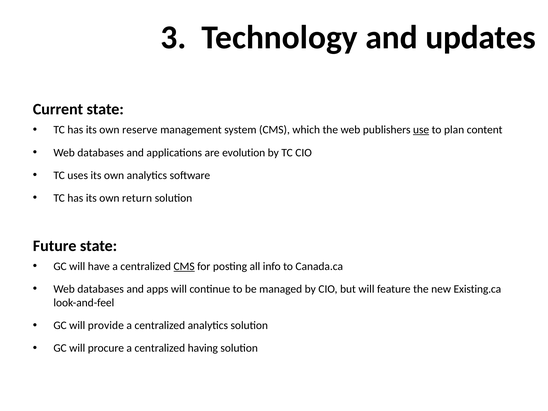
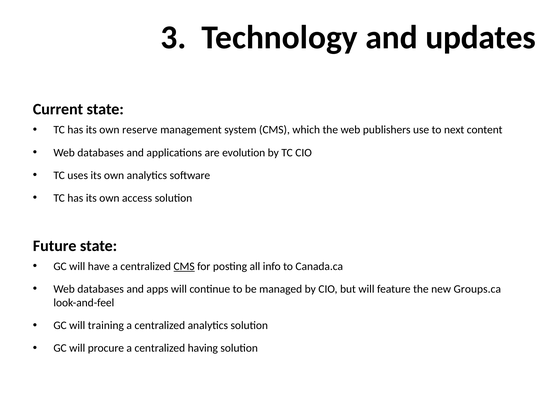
use underline: present -> none (421, 130)
plan: plan -> next (454, 130)
return: return -> access (137, 198)
Existing.ca: Existing.ca -> Groups.ca (477, 289)
provide: provide -> training (106, 325)
